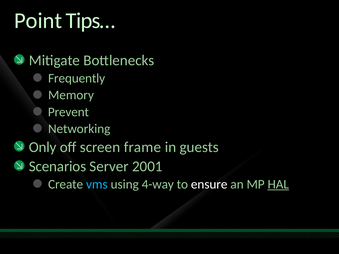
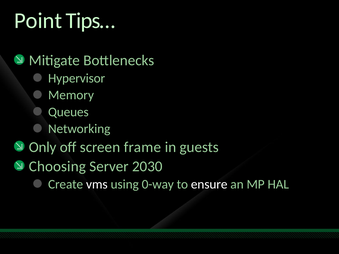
Frequently: Frequently -> Hypervisor (77, 78)
Prevent: Prevent -> Queues (68, 112)
Scenarios: Scenarios -> Choosing (57, 167)
2001: 2001 -> 2030 (147, 167)
vms colour: light blue -> white (97, 184)
4-way: 4-way -> 0-way (158, 184)
HAL underline: present -> none (278, 184)
